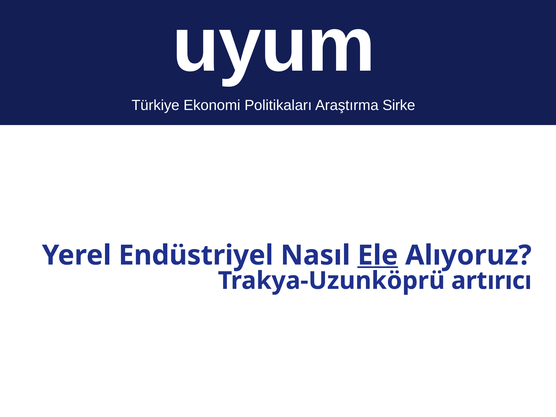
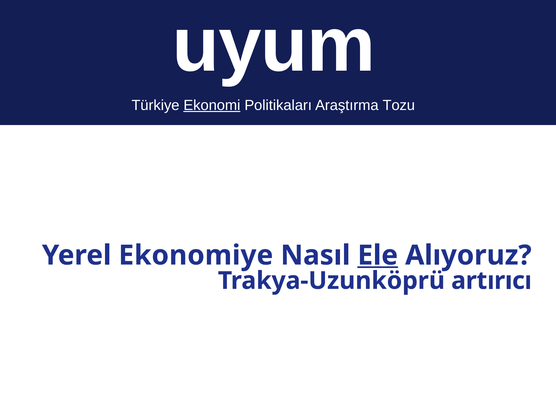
Ekonomi underline: none -> present (212, 105)
Sirke: Sirke -> Tozu (399, 105)
Endüstriyel: Endüstriyel -> Ekonomiye (196, 255)
